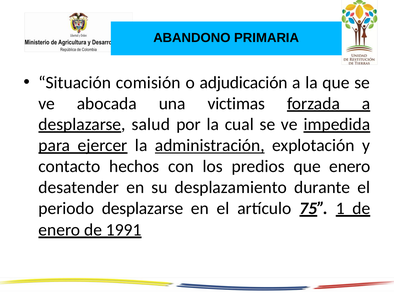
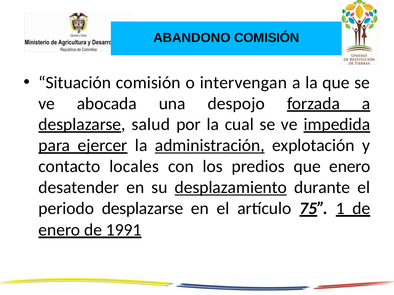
ABANDONO PRIMARIA: PRIMARIA -> COMISIÓN (267, 38)
adjudicación: adjudicación -> intervengan (243, 83)
victimas: victimas -> despojo (236, 104)
hechos: hechos -> locales (134, 167)
desplazamiento underline: none -> present (231, 188)
